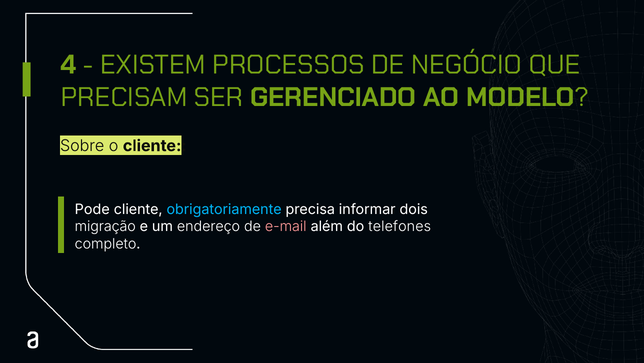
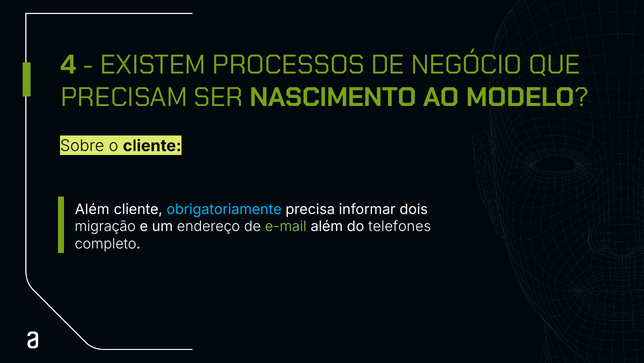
GERENCIADO: GERENCIADO -> NASCIMENTO (333, 97)
Pode: Pode -> Além (92, 209)
e-mail colour: pink -> light green (286, 226)
